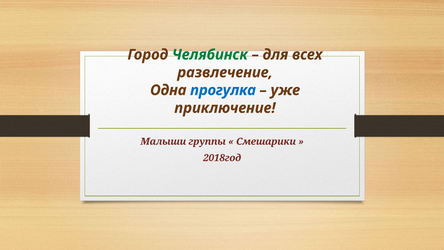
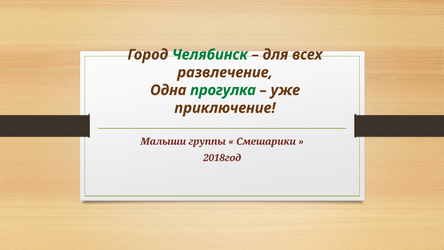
прогулка colour: blue -> green (223, 90)
